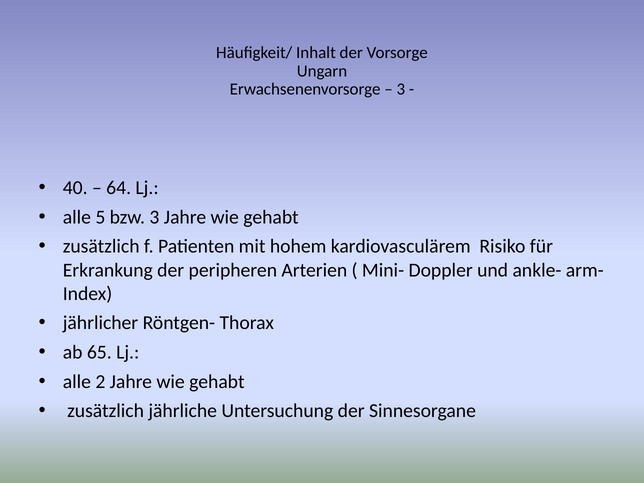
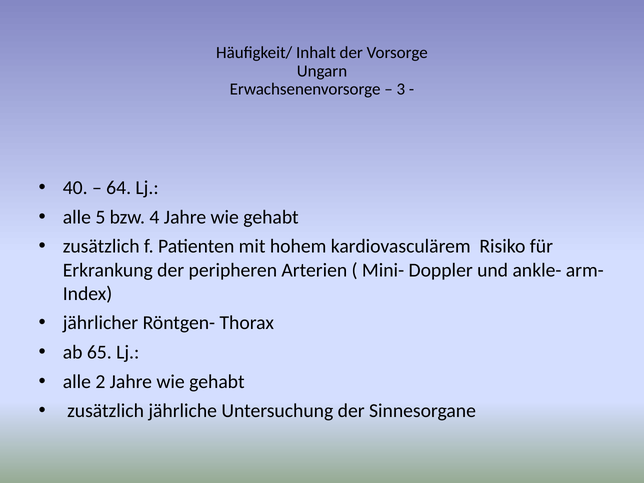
bzw 3: 3 -> 4 (154, 217)
